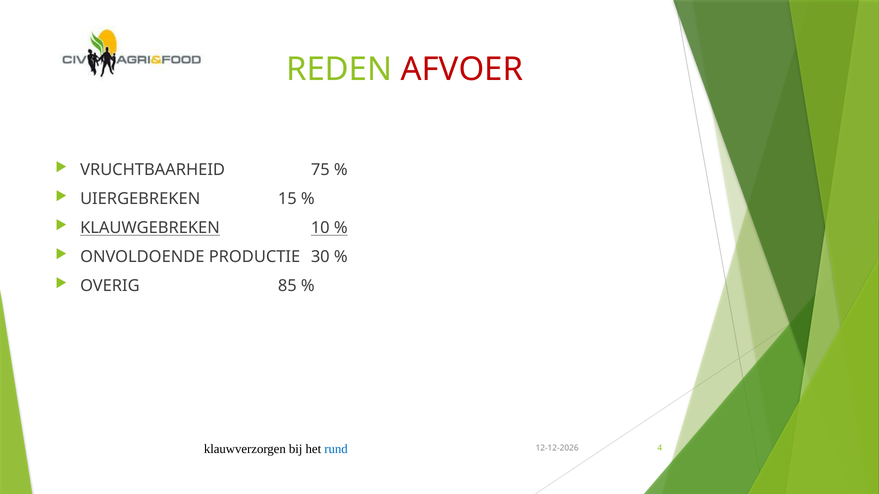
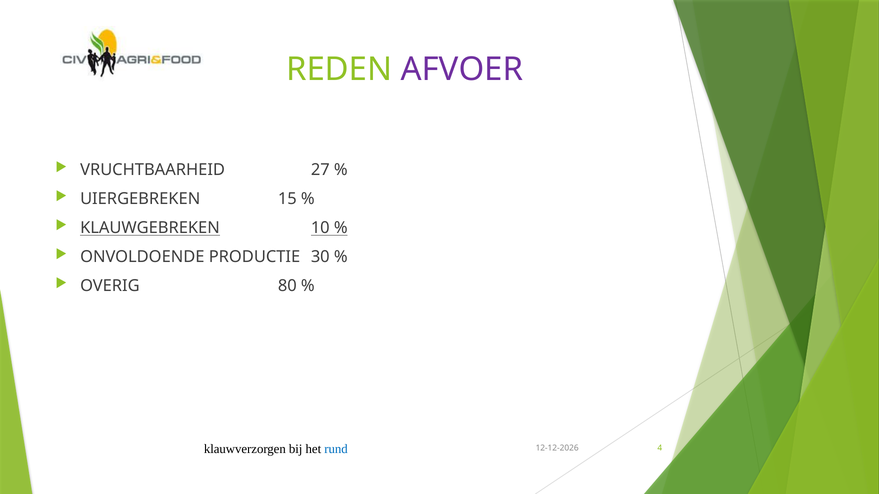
AFVOER colour: red -> purple (462, 69)
75: 75 -> 27 (320, 170)
85: 85 -> 80 (287, 286)
